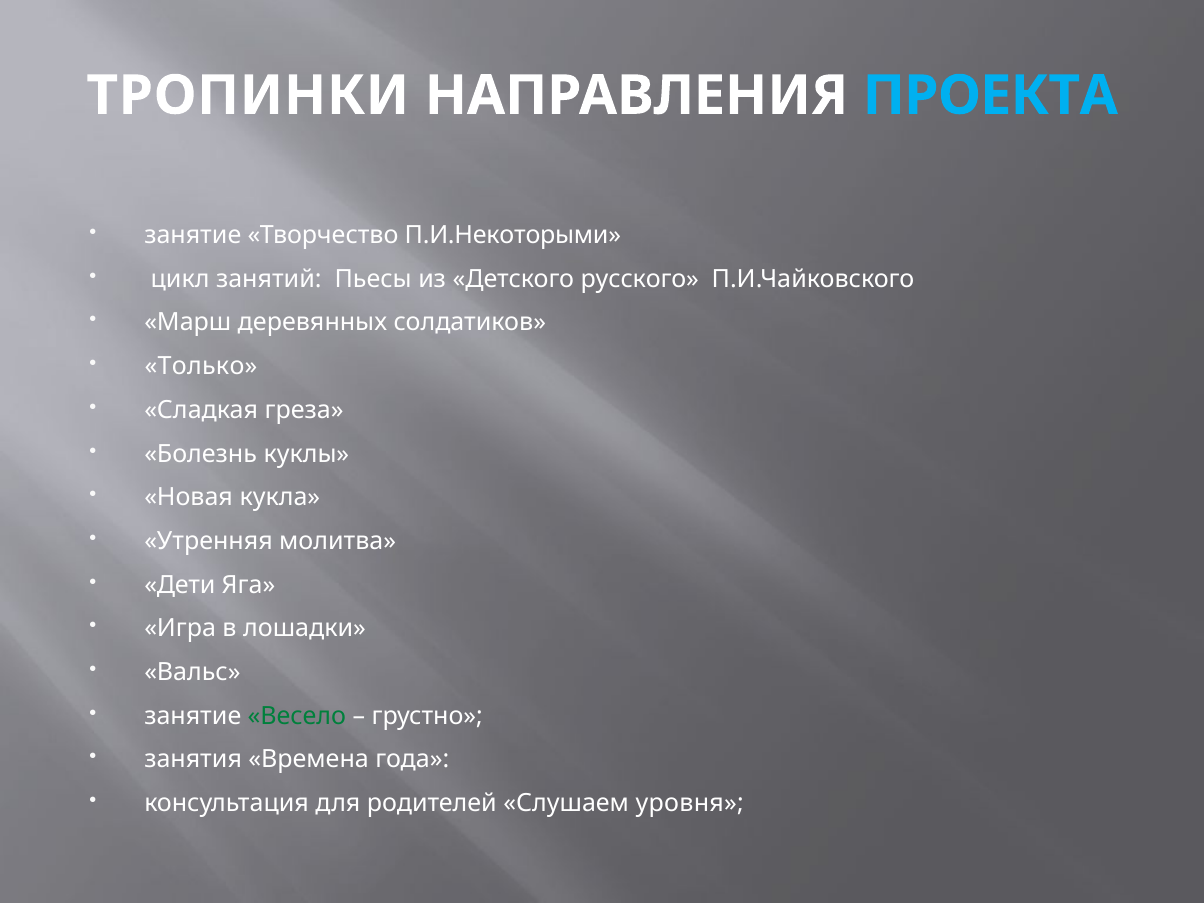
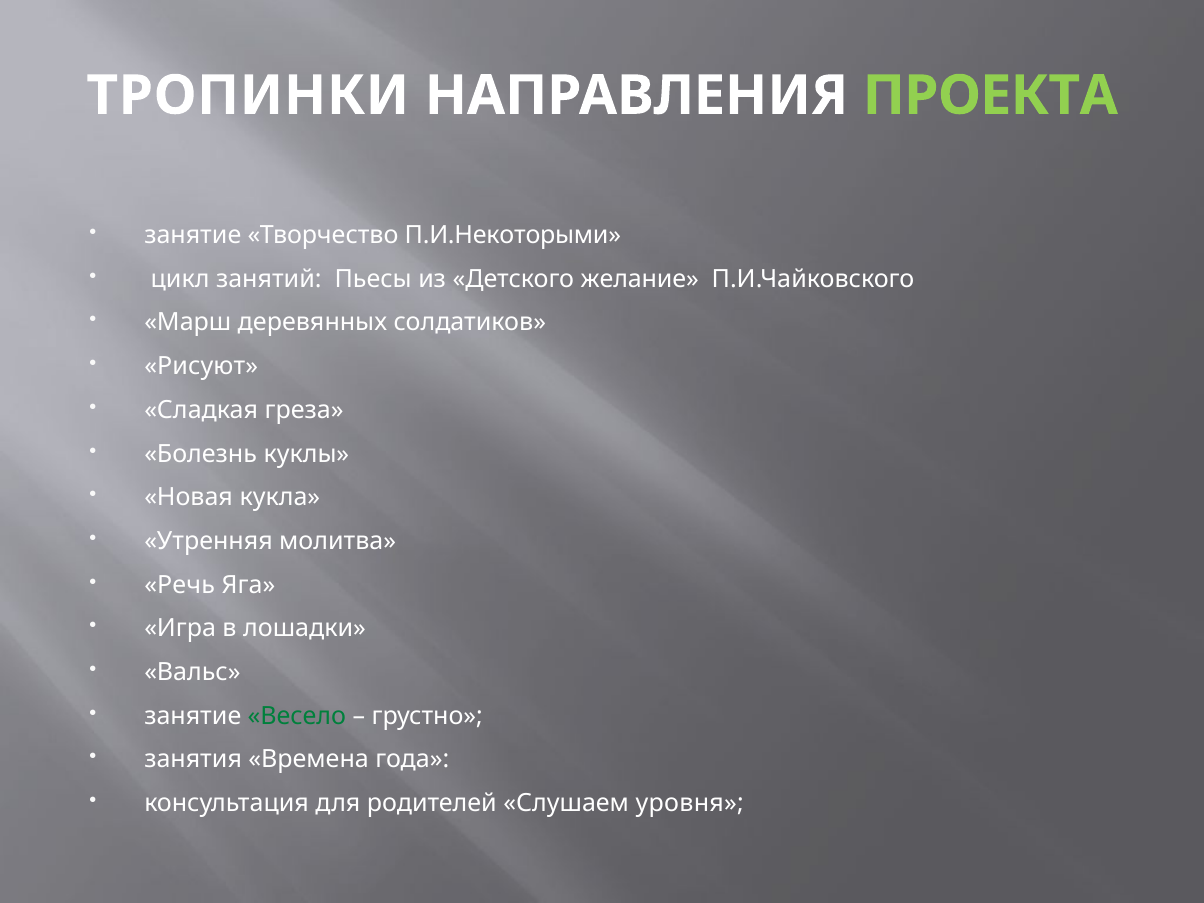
ПРОЕКТА colour: light blue -> light green (990, 96)
русского: русского -> желание (640, 279)
Только: Только -> Рисуют (201, 366)
Дети: Дети -> Речь (180, 585)
